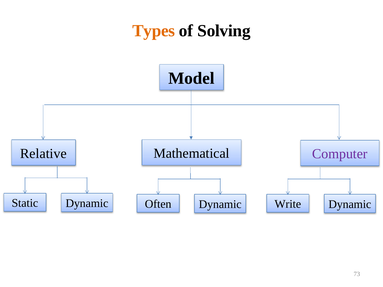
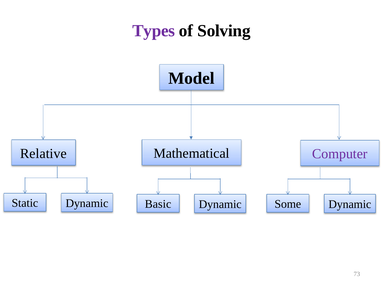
Types colour: orange -> purple (154, 31)
Write: Write -> Some (288, 204)
Often: Often -> Basic (158, 204)
